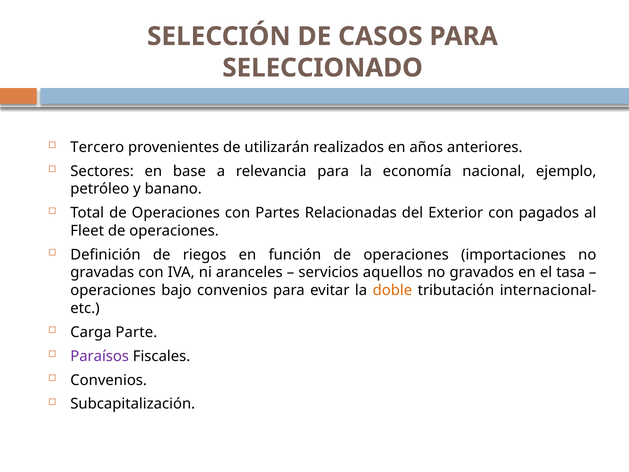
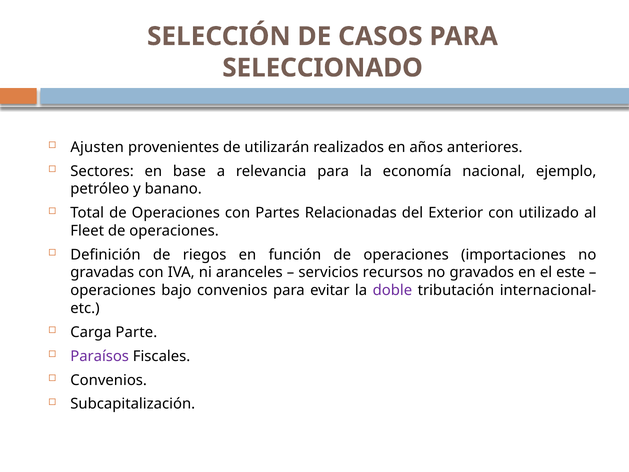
Tercero: Tercero -> Ajusten (97, 147)
pagados: pagados -> utilizado (549, 213)
aquellos: aquellos -> recursos (393, 272)
tasa: tasa -> este (571, 272)
doble colour: orange -> purple (392, 290)
